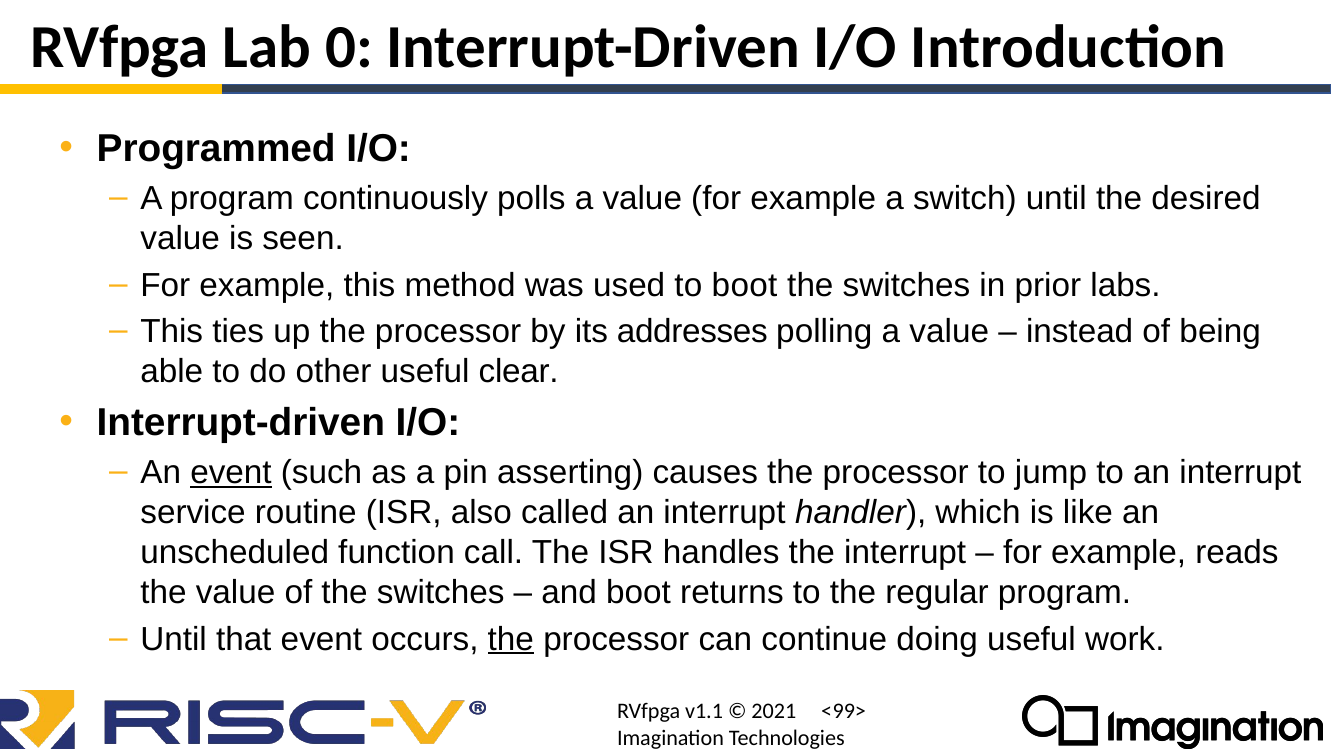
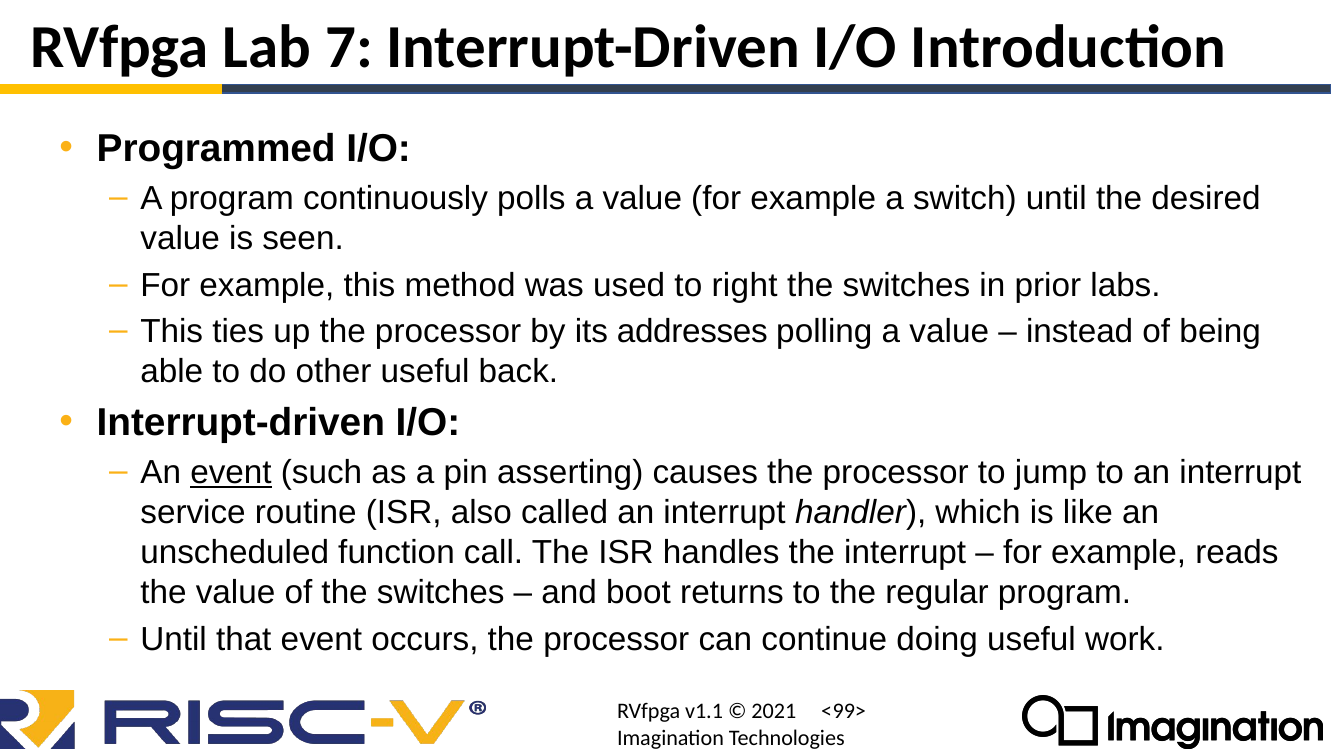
0: 0 -> 7 (349, 47)
to boot: boot -> right (745, 285)
clear: clear -> back (518, 371)
the underline: present -> none (511, 639)
